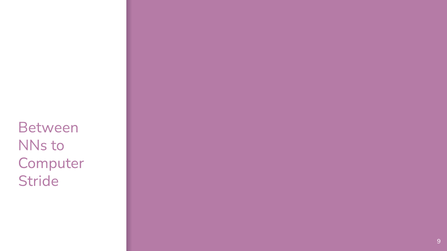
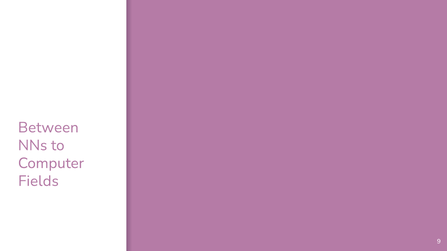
Stride: Stride -> Fields (38, 181)
